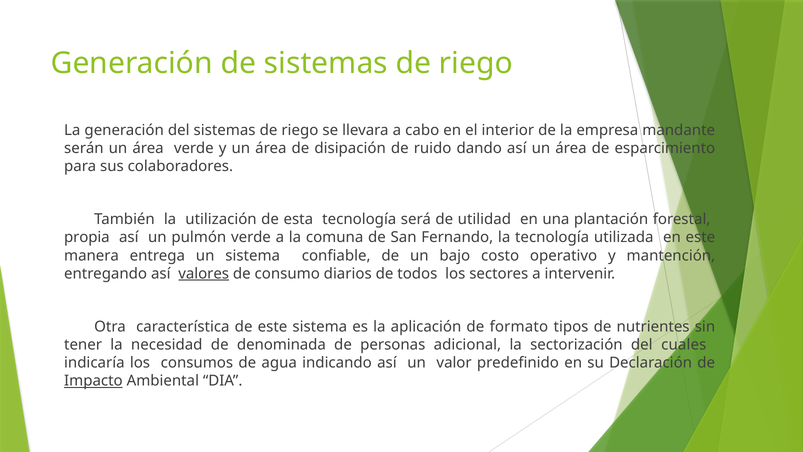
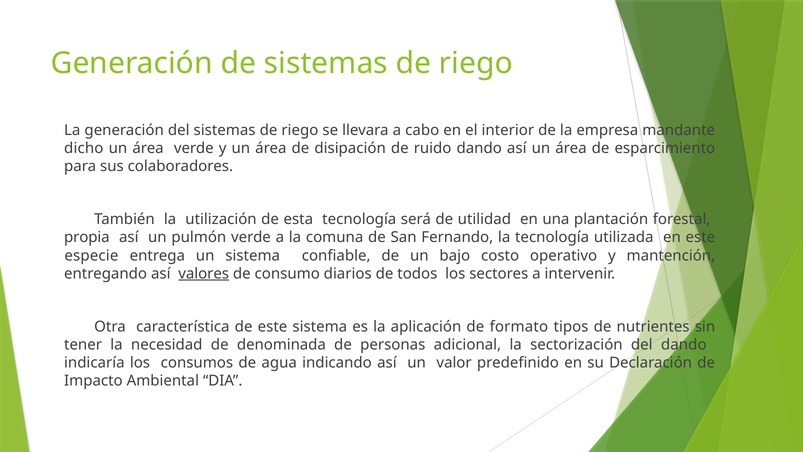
serán: serán -> dicho (84, 148)
manera: manera -> especie (91, 255)
del cuales: cuales -> dando (684, 344)
Impacto underline: present -> none (93, 381)
